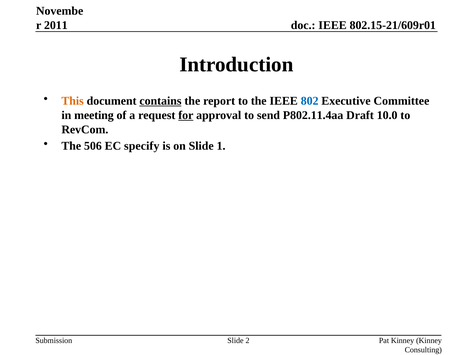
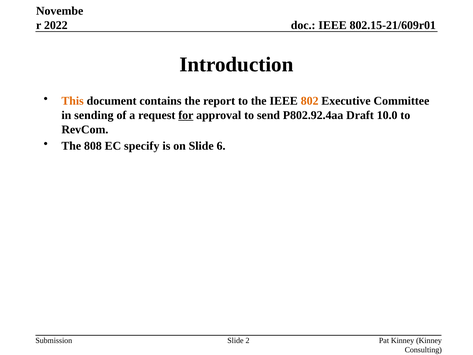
2011: 2011 -> 2022 (56, 25)
contains underline: present -> none (160, 101)
802 colour: blue -> orange (310, 101)
meeting: meeting -> sending (94, 115)
P802.11.4aa: P802.11.4aa -> P802.92.4aa (313, 115)
506: 506 -> 808 (93, 146)
1: 1 -> 6 (221, 146)
